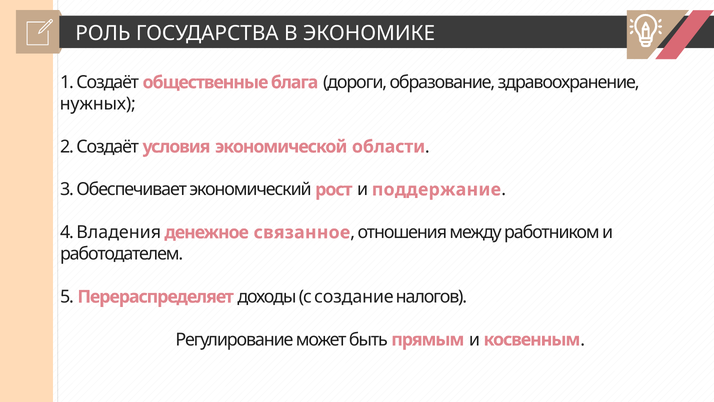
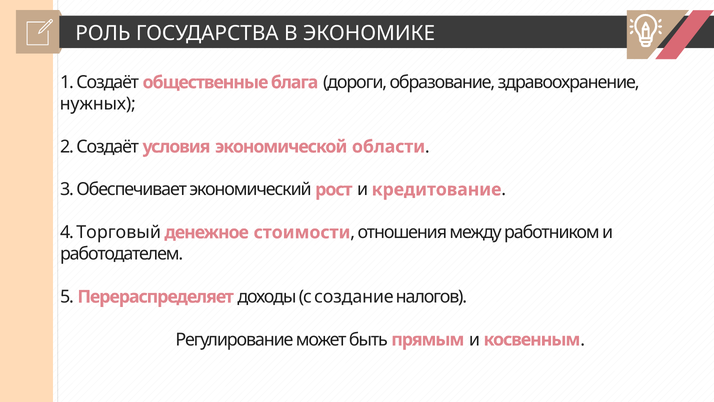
поддержание: поддержание -> кредитование (437, 189)
Владения: Владения -> Торговый (119, 232)
связанное: связанное -> стоимости (302, 232)
